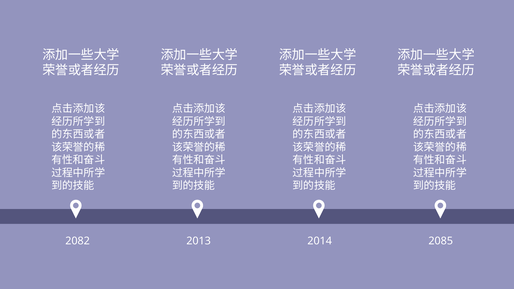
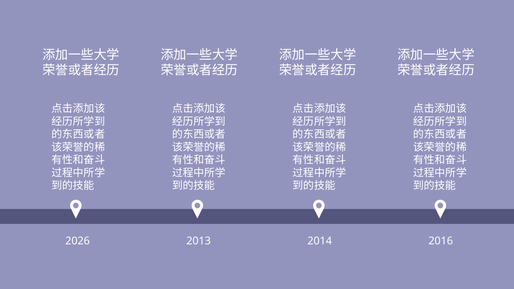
2082: 2082 -> 2026 (78, 241)
2085: 2085 -> 2016 (441, 241)
